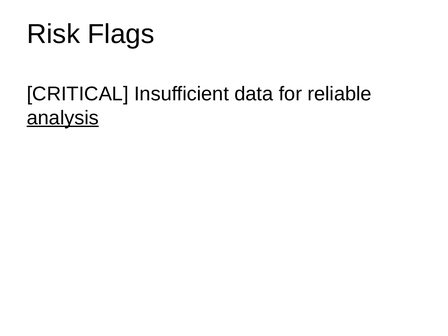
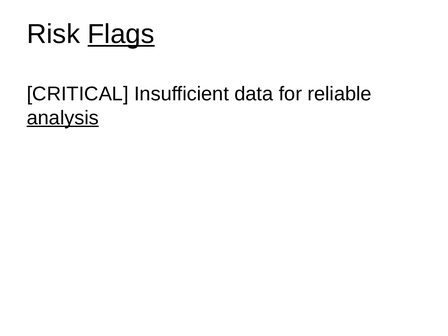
Flags underline: none -> present (121, 34)
